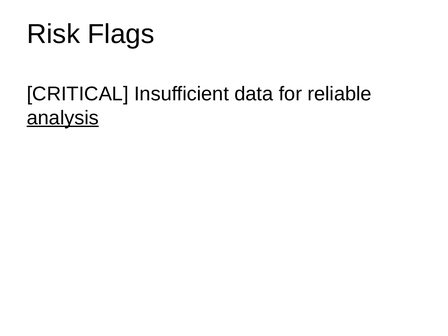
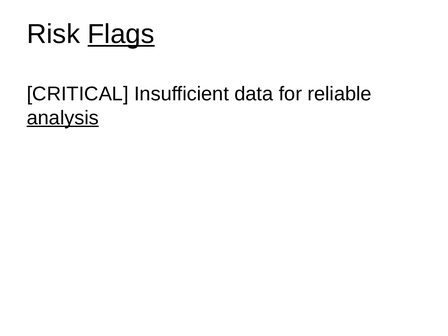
Flags underline: none -> present (121, 34)
